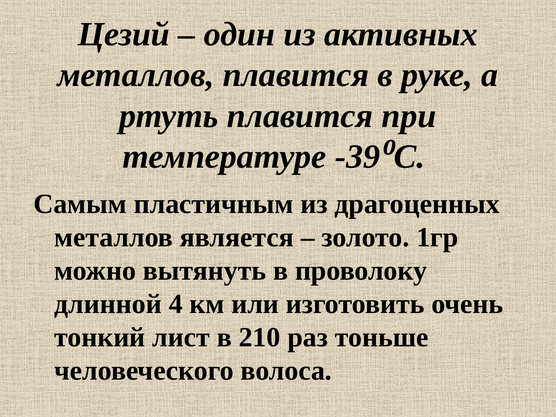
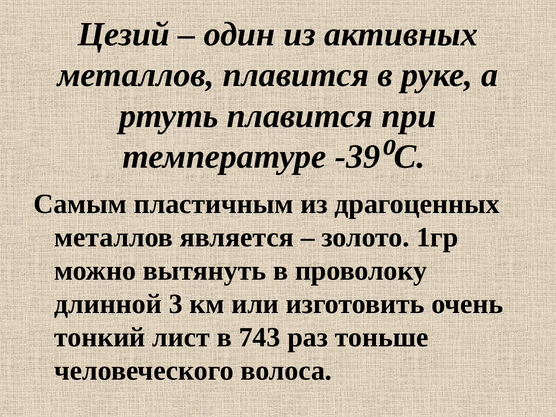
4: 4 -> 3 (176, 304)
210: 210 -> 743 (260, 337)
